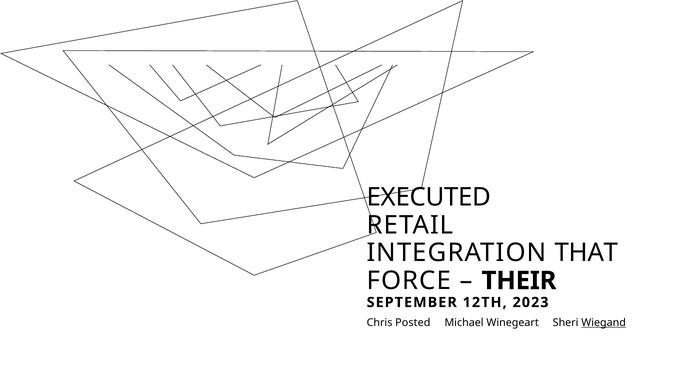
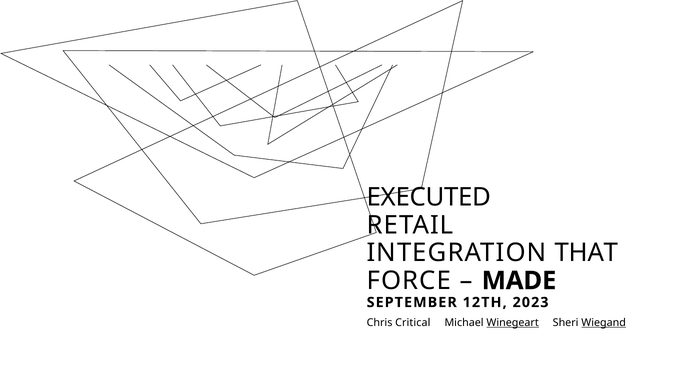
THEIR: THEIR -> MADE (519, 281)
Posted: Posted -> Critical (413, 323)
Winegeart underline: none -> present (513, 323)
